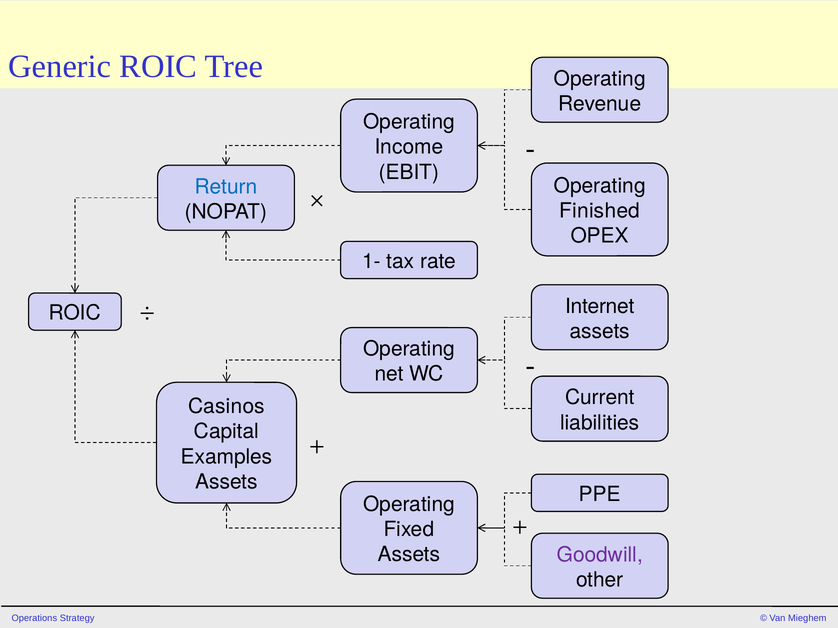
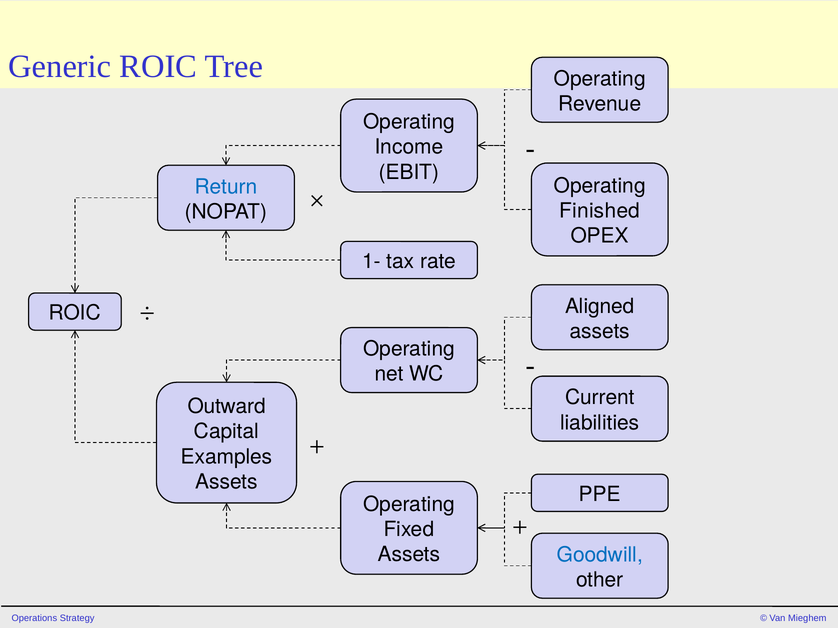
Internet: Internet -> Aligned (600, 306)
Casinos: Casinos -> Outward (227, 407)
Goodwill colour: purple -> blue (600, 555)
